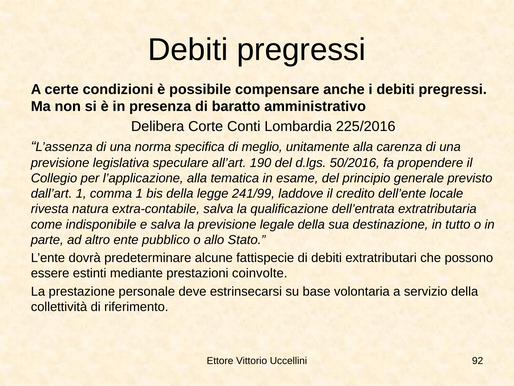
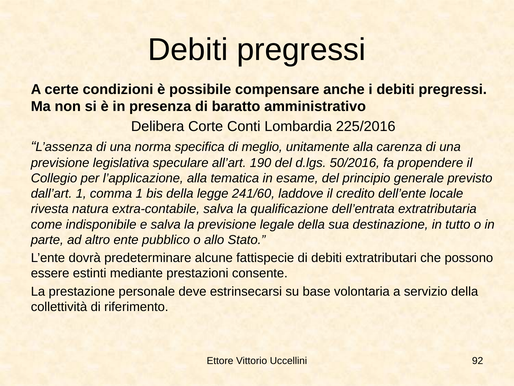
241/99: 241/99 -> 241/60 (253, 193)
coinvolte: coinvolte -> consente (260, 273)
